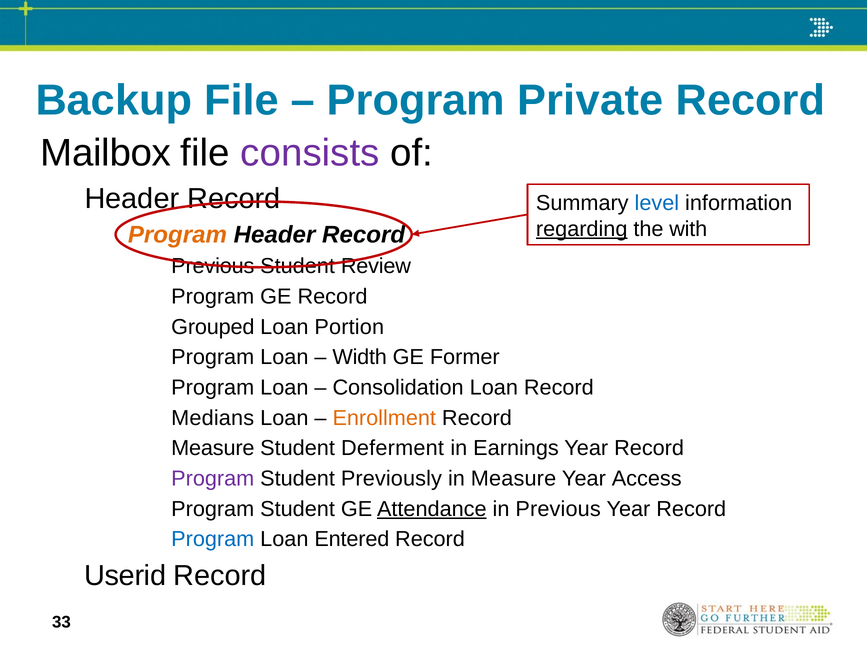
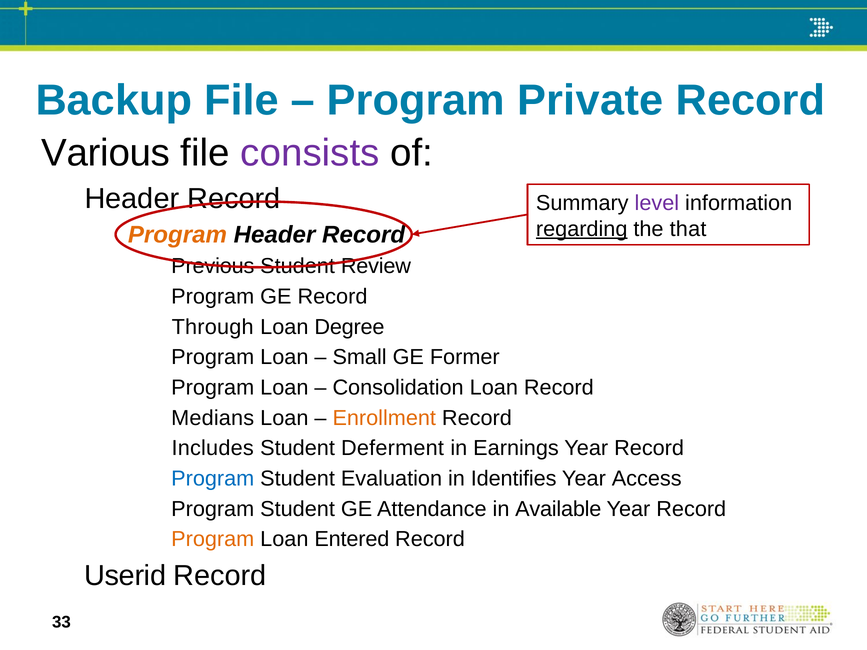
Mailbox: Mailbox -> Various (106, 153)
level colour: blue -> purple (657, 203)
with: with -> that (688, 229)
Grouped: Grouped -> Through (213, 327)
Portion: Portion -> Degree (349, 327)
Width: Width -> Small (360, 357)
Measure: Measure -> Includes (213, 449)
Program colour: purple -> blue (213, 479)
Previously: Previously -> Evaluation (391, 479)
in Measure: Measure -> Identifies (514, 479)
Attendance underline: present -> none (432, 509)
in Previous: Previous -> Available (558, 509)
Program colour: blue -> orange (213, 540)
